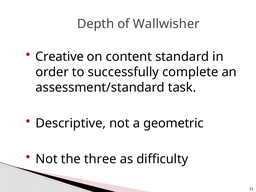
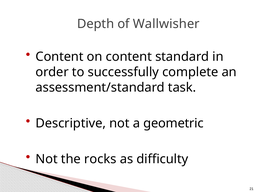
Creative: Creative -> Content (60, 57)
three: three -> rocks (100, 159)
